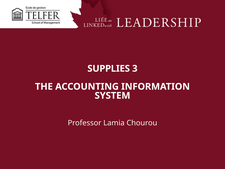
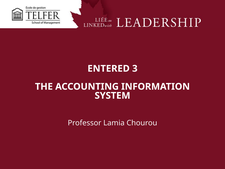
SUPPLIES: SUPPLIES -> ENTERED (109, 68)
